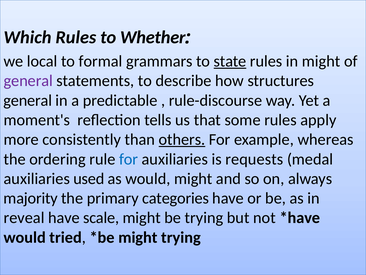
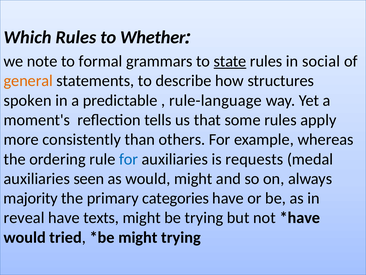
local: local -> note (42, 61)
in might: might -> social (321, 61)
general colour: purple -> orange (28, 81)
general: general -> spoken (28, 100)
rule-discourse: rule-discourse -> rule-language (215, 100)
others underline: present -> none (182, 139)
used: used -> seen (89, 178)
scale: scale -> texts (101, 217)
